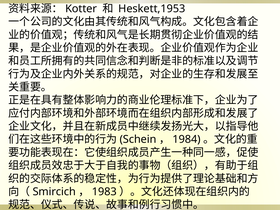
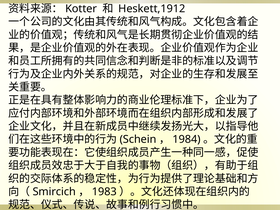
Heskett,1953: Heskett,1953 -> Heskett,1912 (152, 9)
